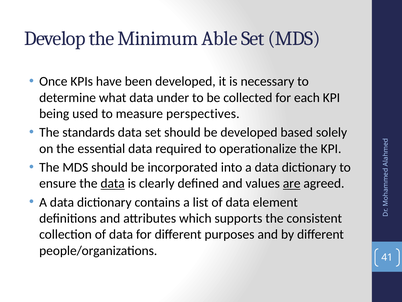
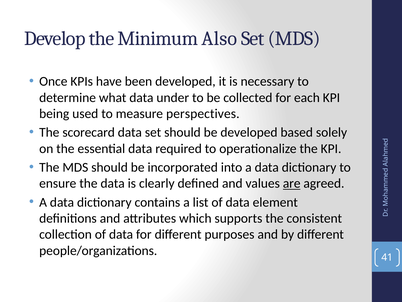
Able: Able -> Also (219, 39)
standards: standards -> scorecard (89, 132)
data underline: present -> none (113, 183)
